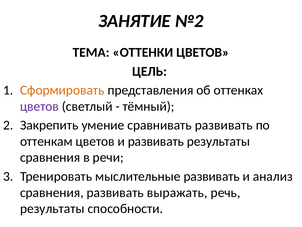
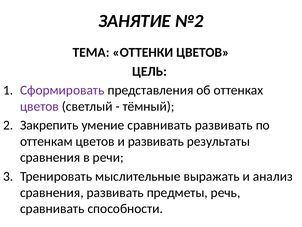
Сформировать colour: orange -> purple (62, 90)
мыслительные развивать: развивать -> выражать (212, 176)
выражать: выражать -> предметы (177, 192)
результаты: результаты -> сравнивать (52, 208)
